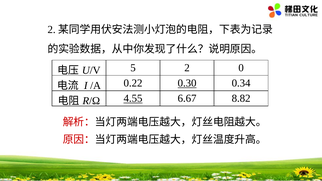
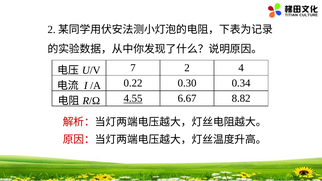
5: 5 -> 7 (133, 68)
0: 0 -> 4 (241, 68)
0.30 underline: present -> none (187, 83)
